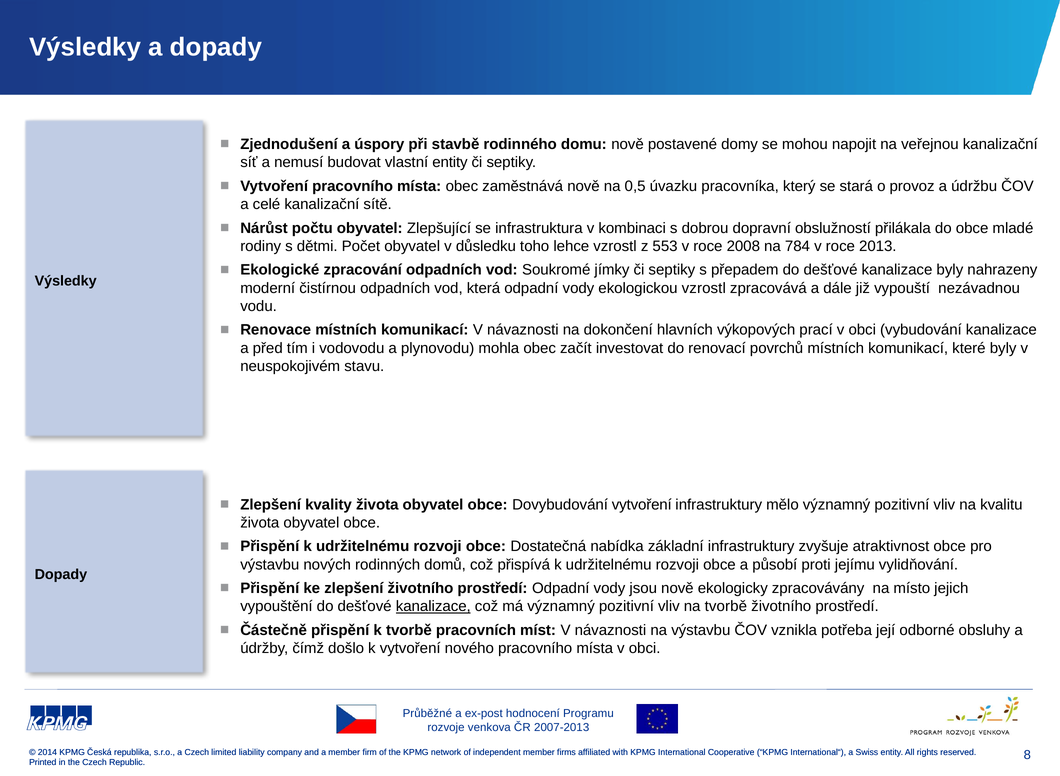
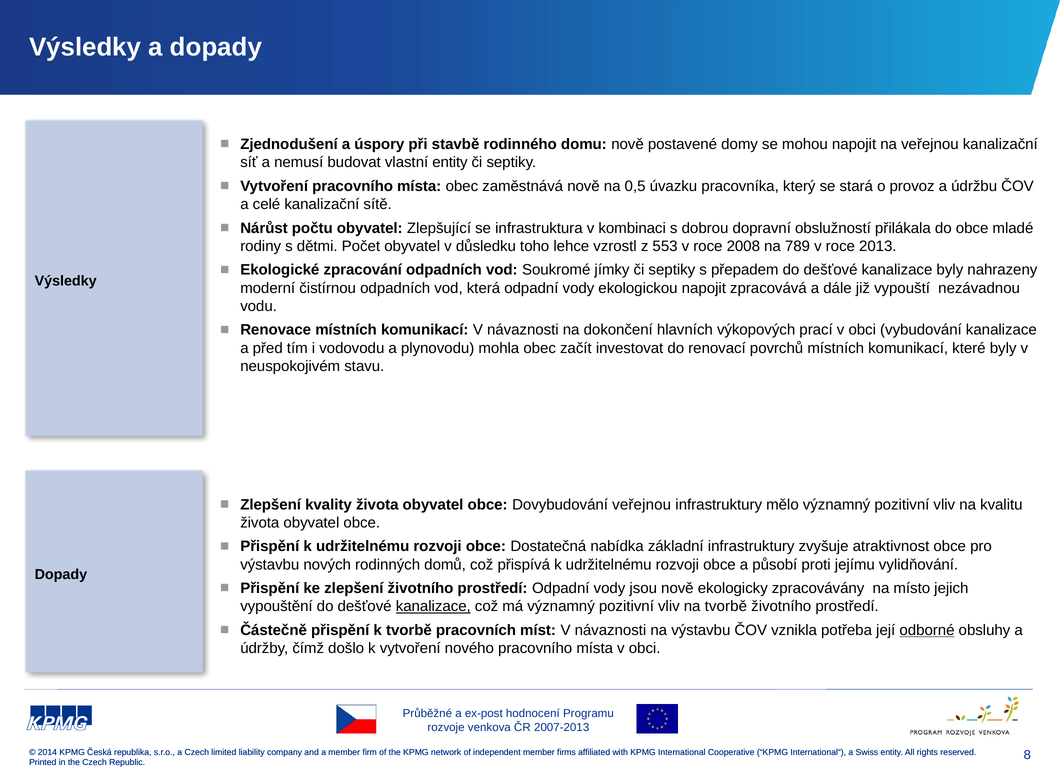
784: 784 -> 789 (797, 246)
ekologickou vzrostl: vzrostl -> napojit (704, 288)
Dovybudování vytvoření: vytvoření -> veřejnou (642, 505)
odborné underline: none -> present (927, 631)
